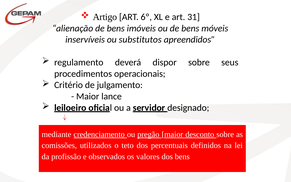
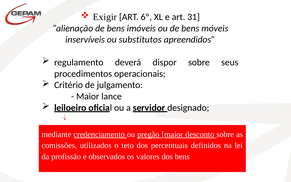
Artigo: Artigo -> Exigir (105, 17)
